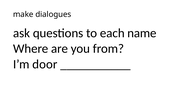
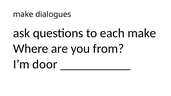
each name: name -> make (142, 33)
